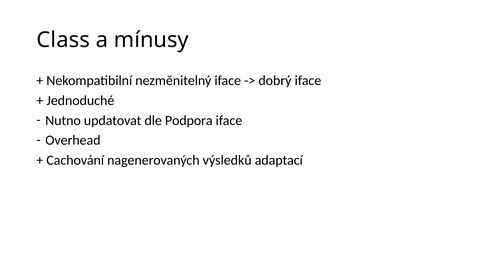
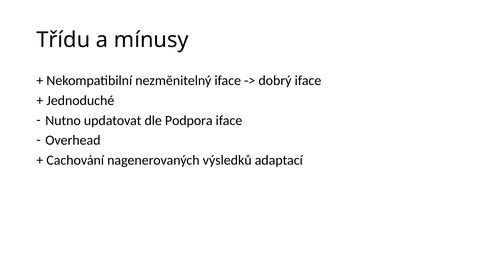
Class: Class -> Třídu (63, 40)
